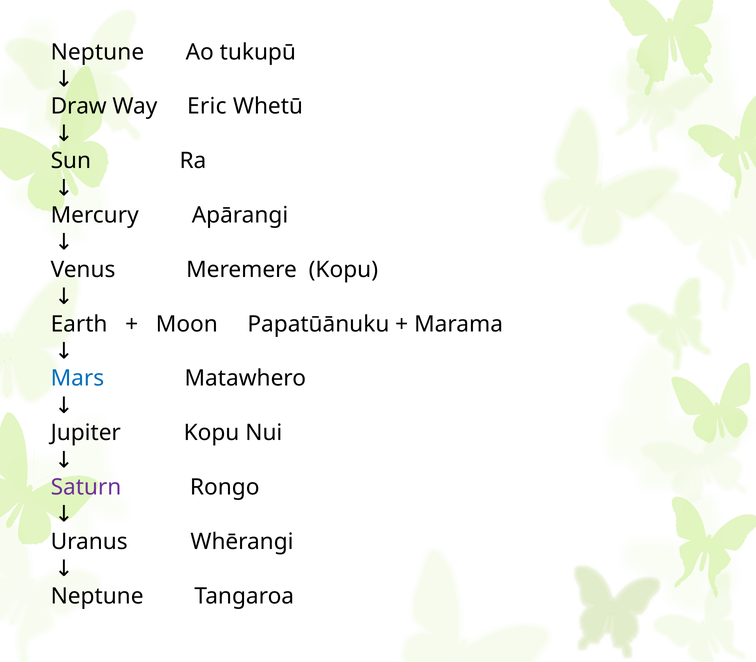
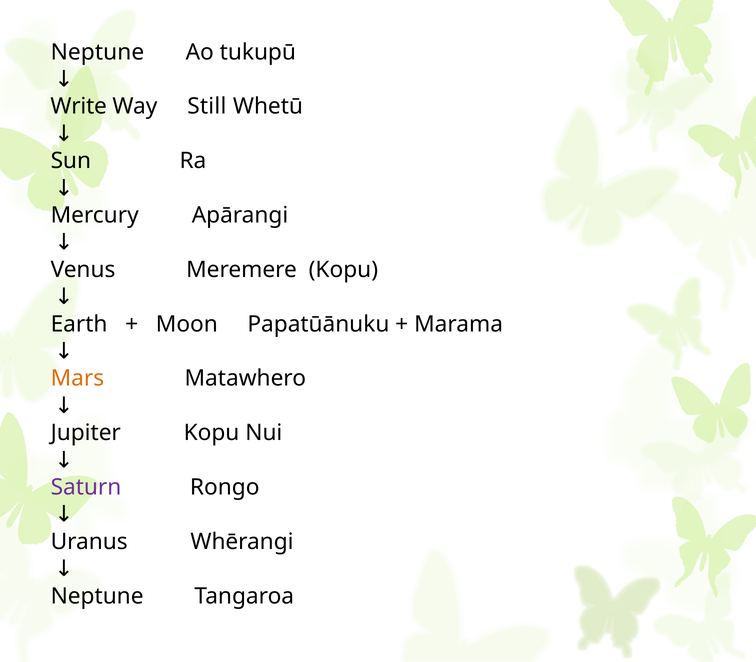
Draw: Draw -> Write (79, 107)
Eric: Eric -> Still (207, 107)
Mars colour: blue -> orange (77, 379)
